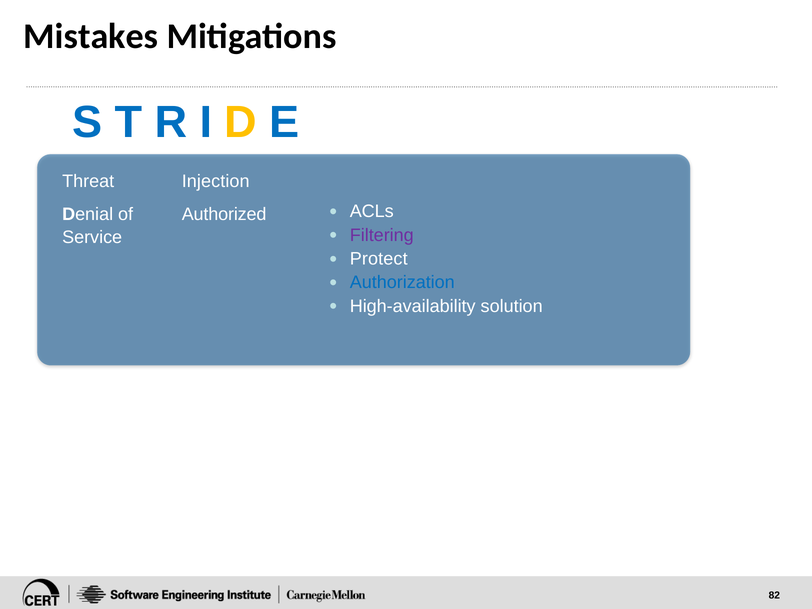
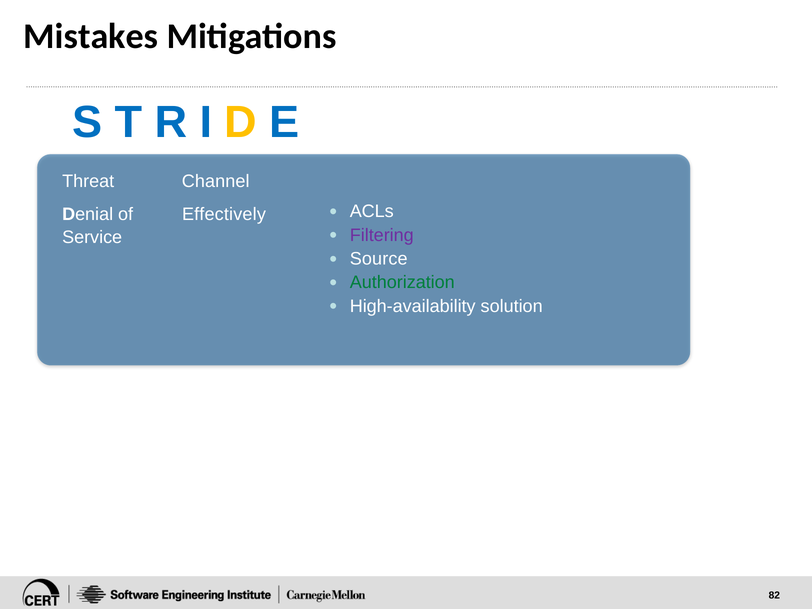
Injection: Injection -> Channel (216, 181)
Authorized: Authorized -> Effectively (224, 214)
Protect: Protect -> Source (379, 259)
Authorization colour: blue -> green (402, 282)
